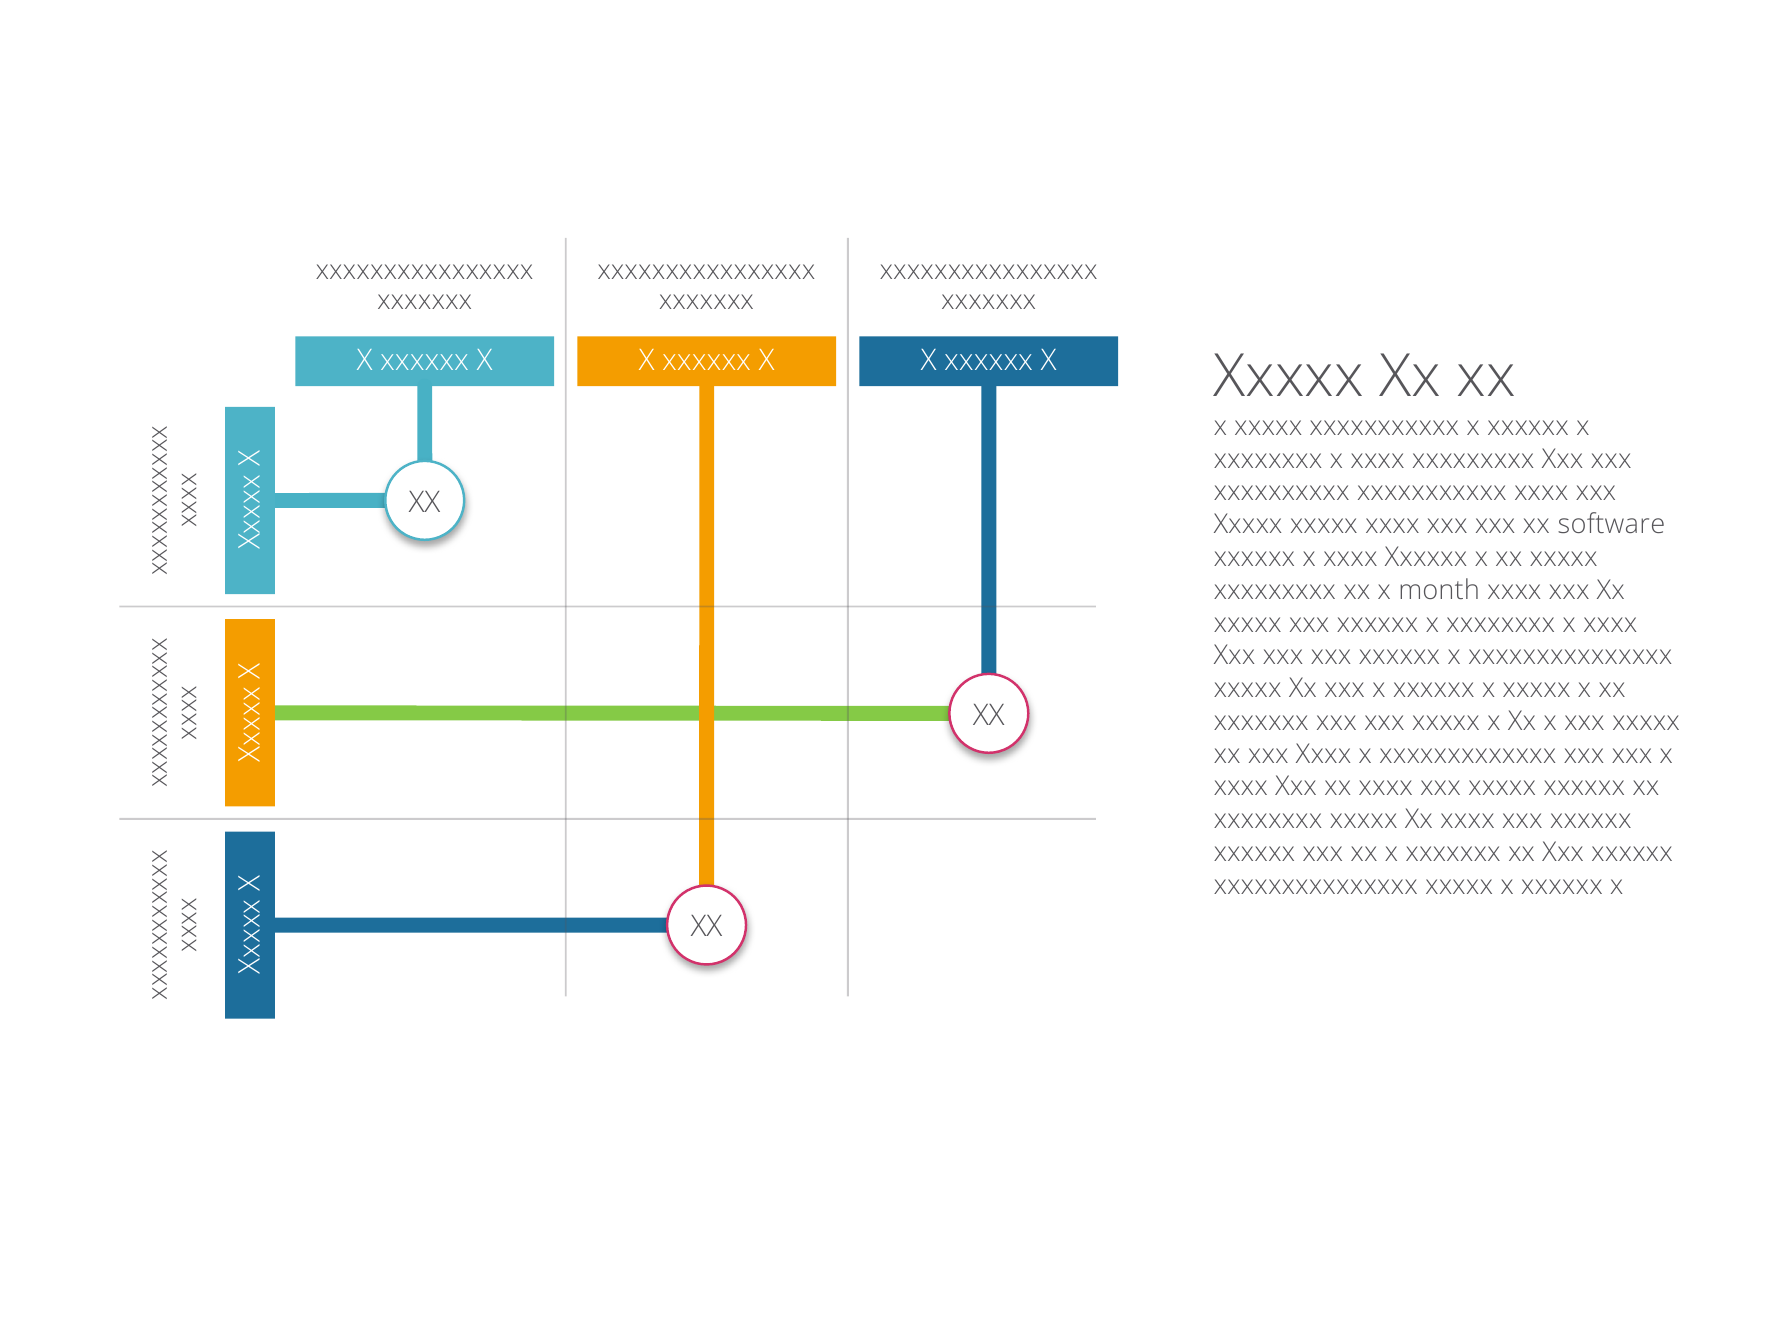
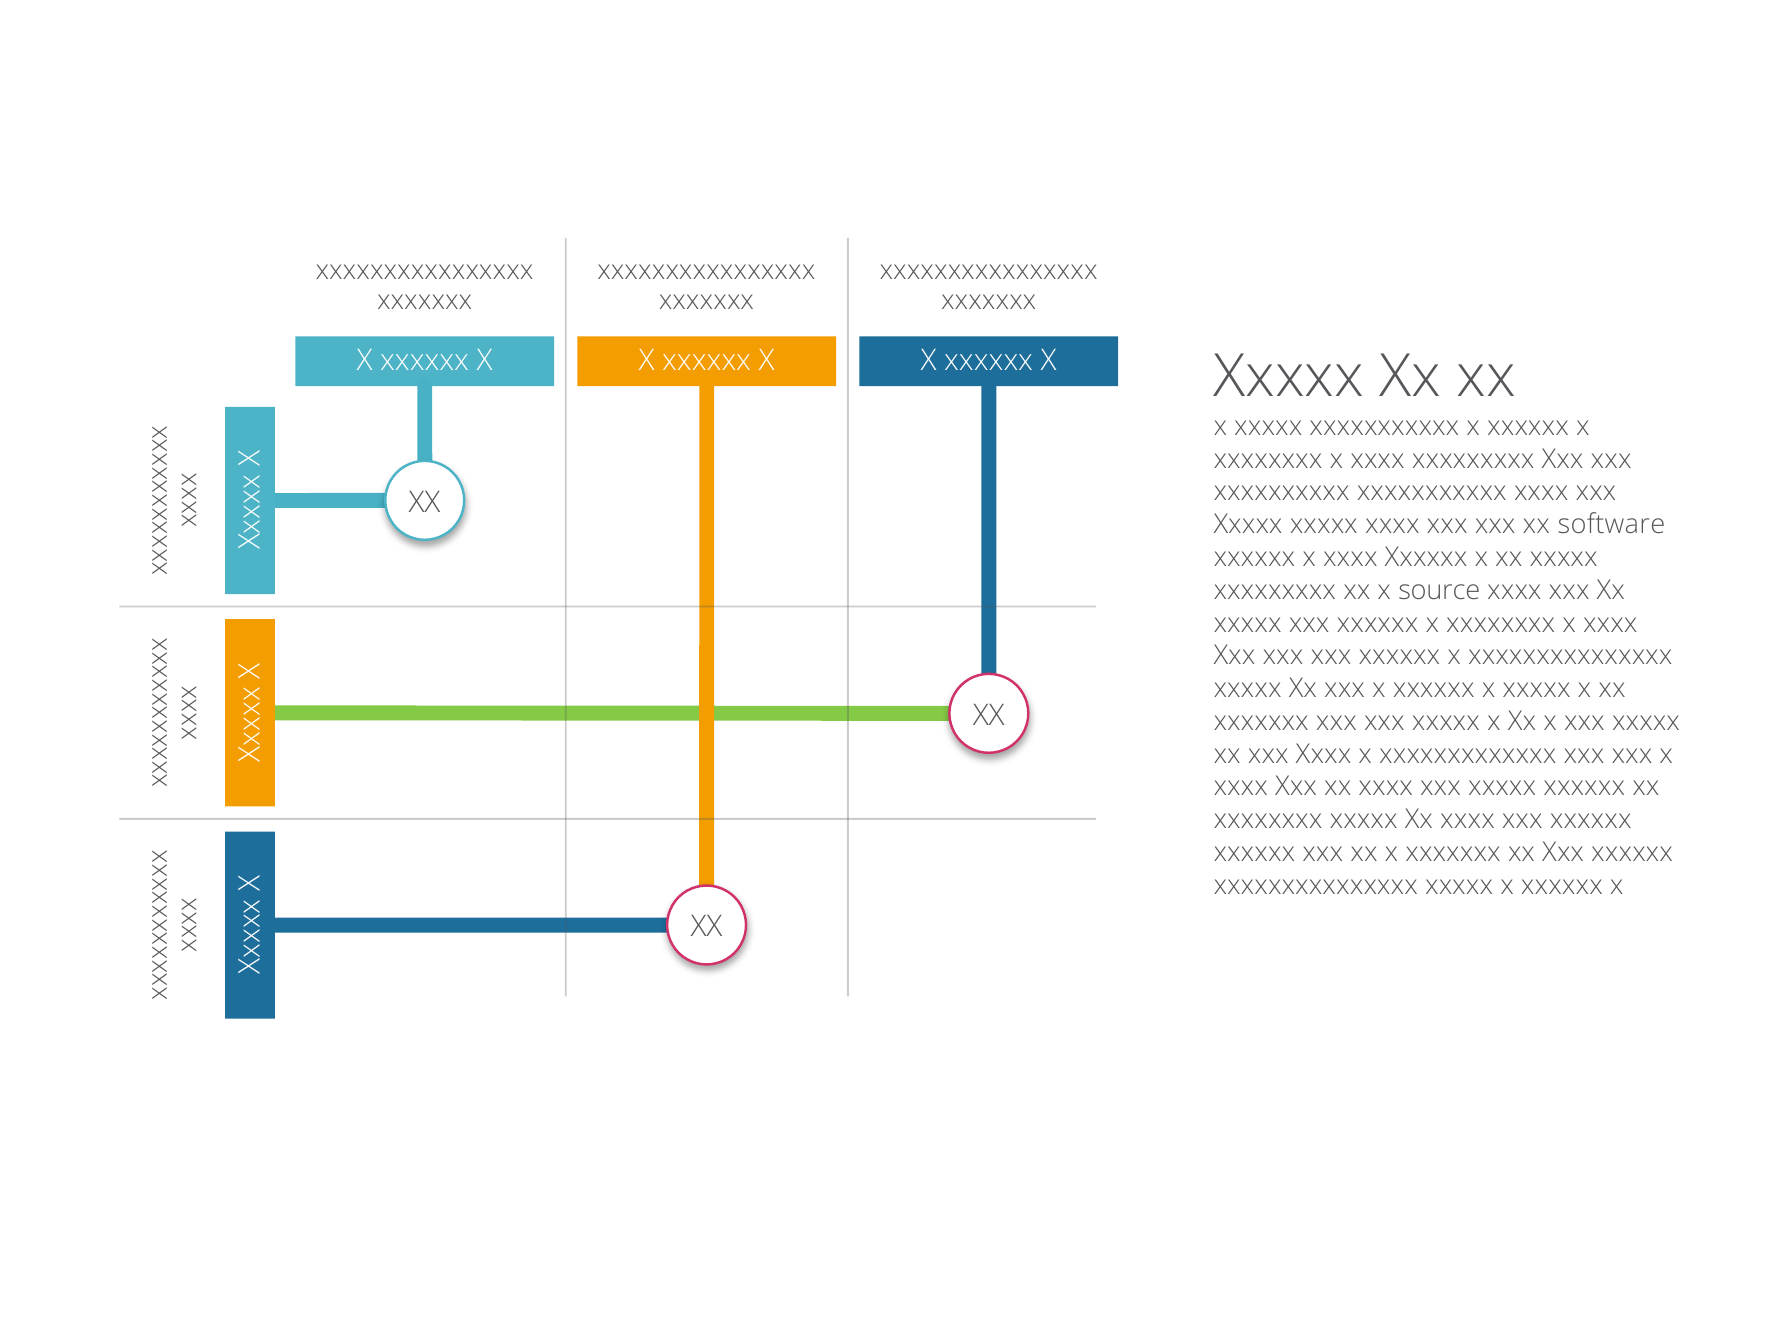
month: month -> source (1439, 590)
